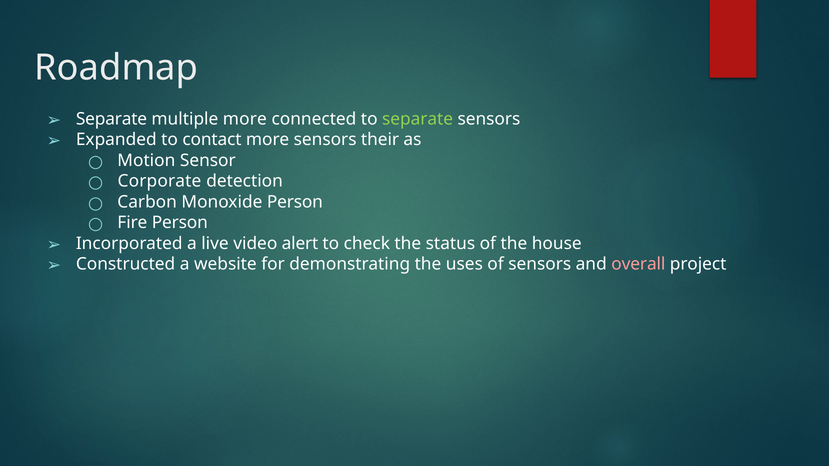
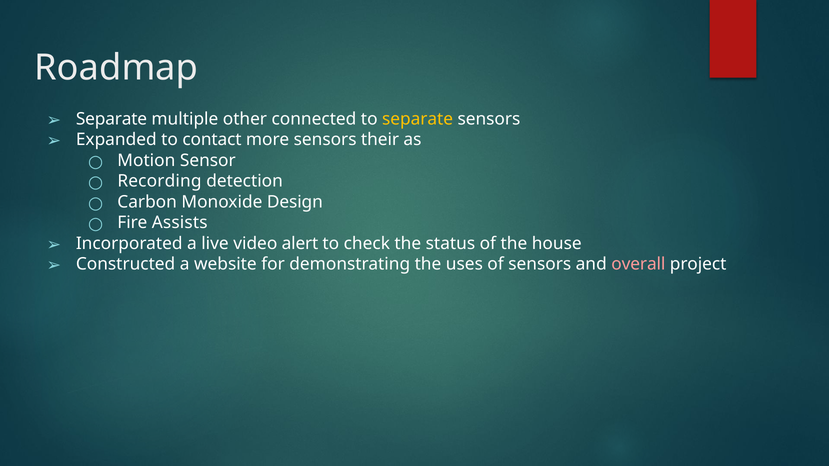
multiple more: more -> other (245, 119)
separate colour: light green -> yellow (418, 119)
Corporate: Corporate -> Recording (159, 181)
Monoxide Person: Person -> Design (295, 202)
Fire Person: Person -> Assists (180, 223)
